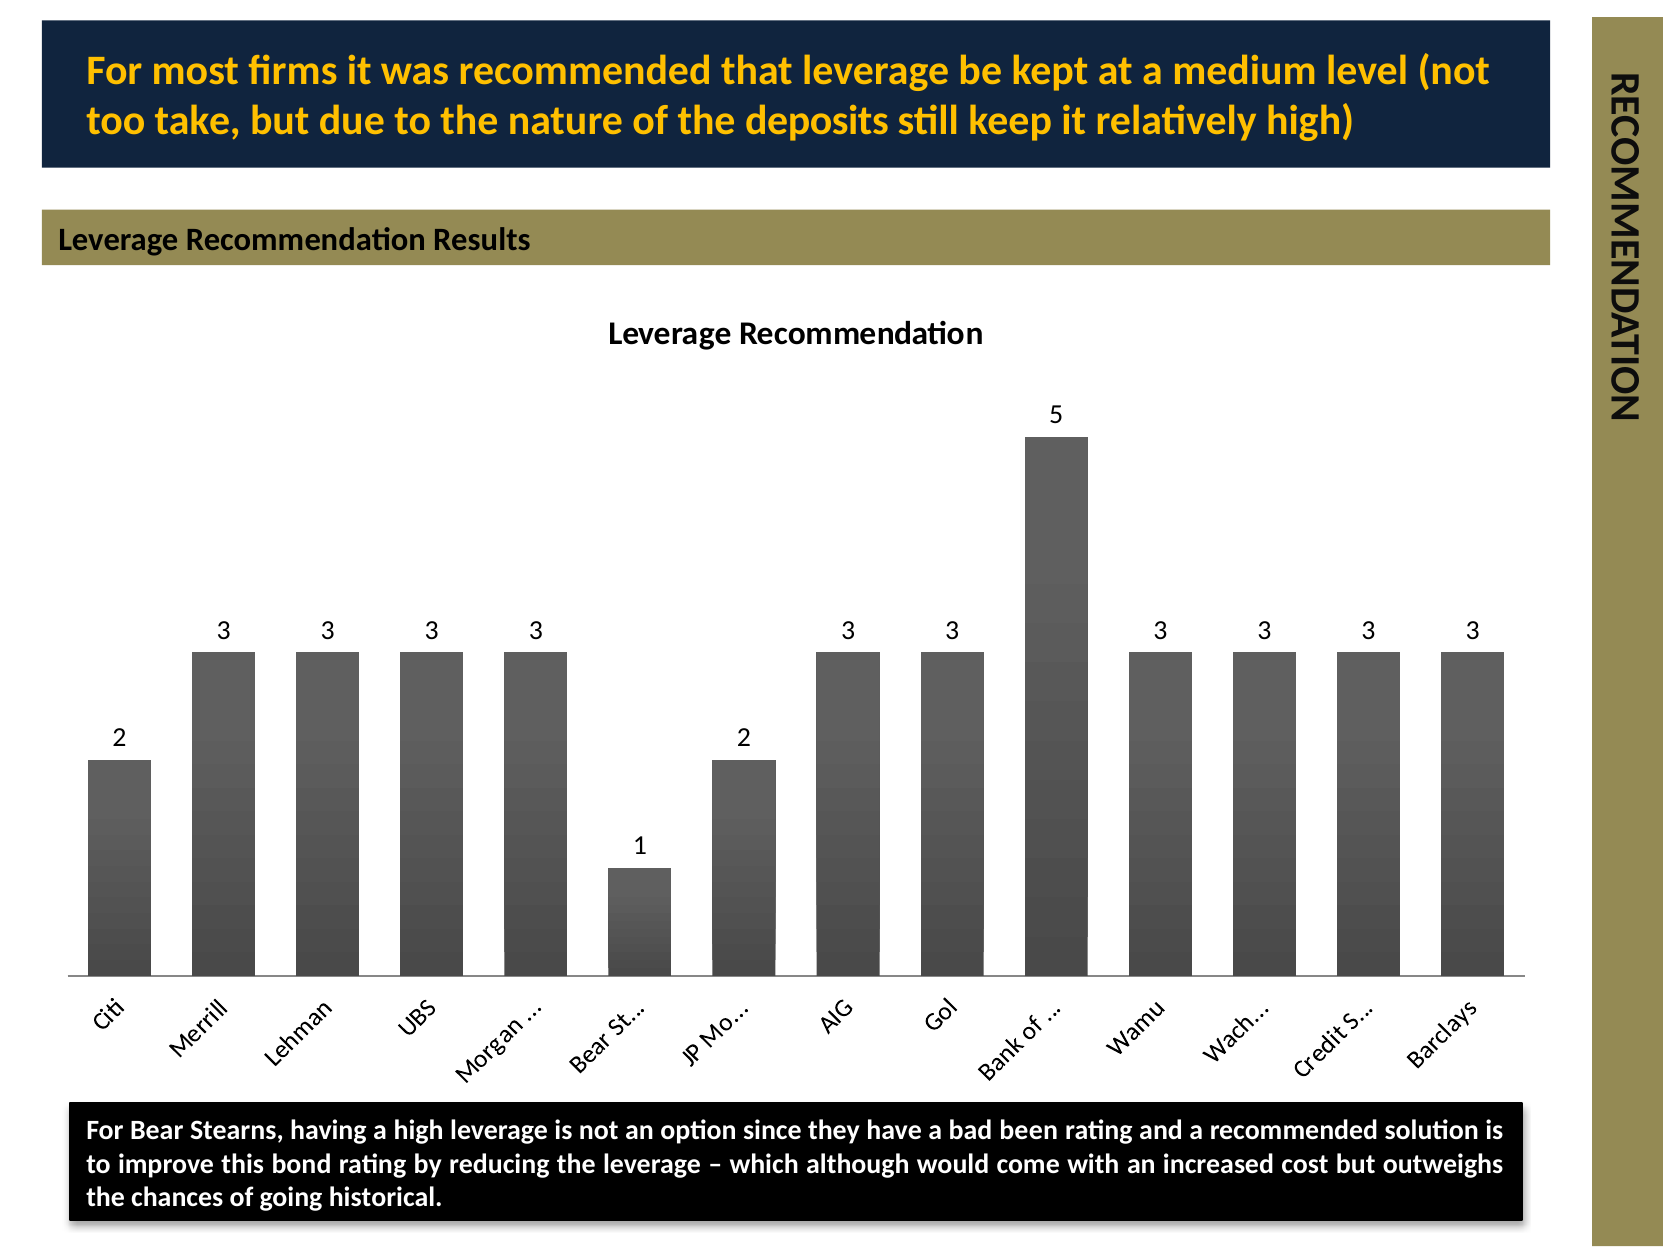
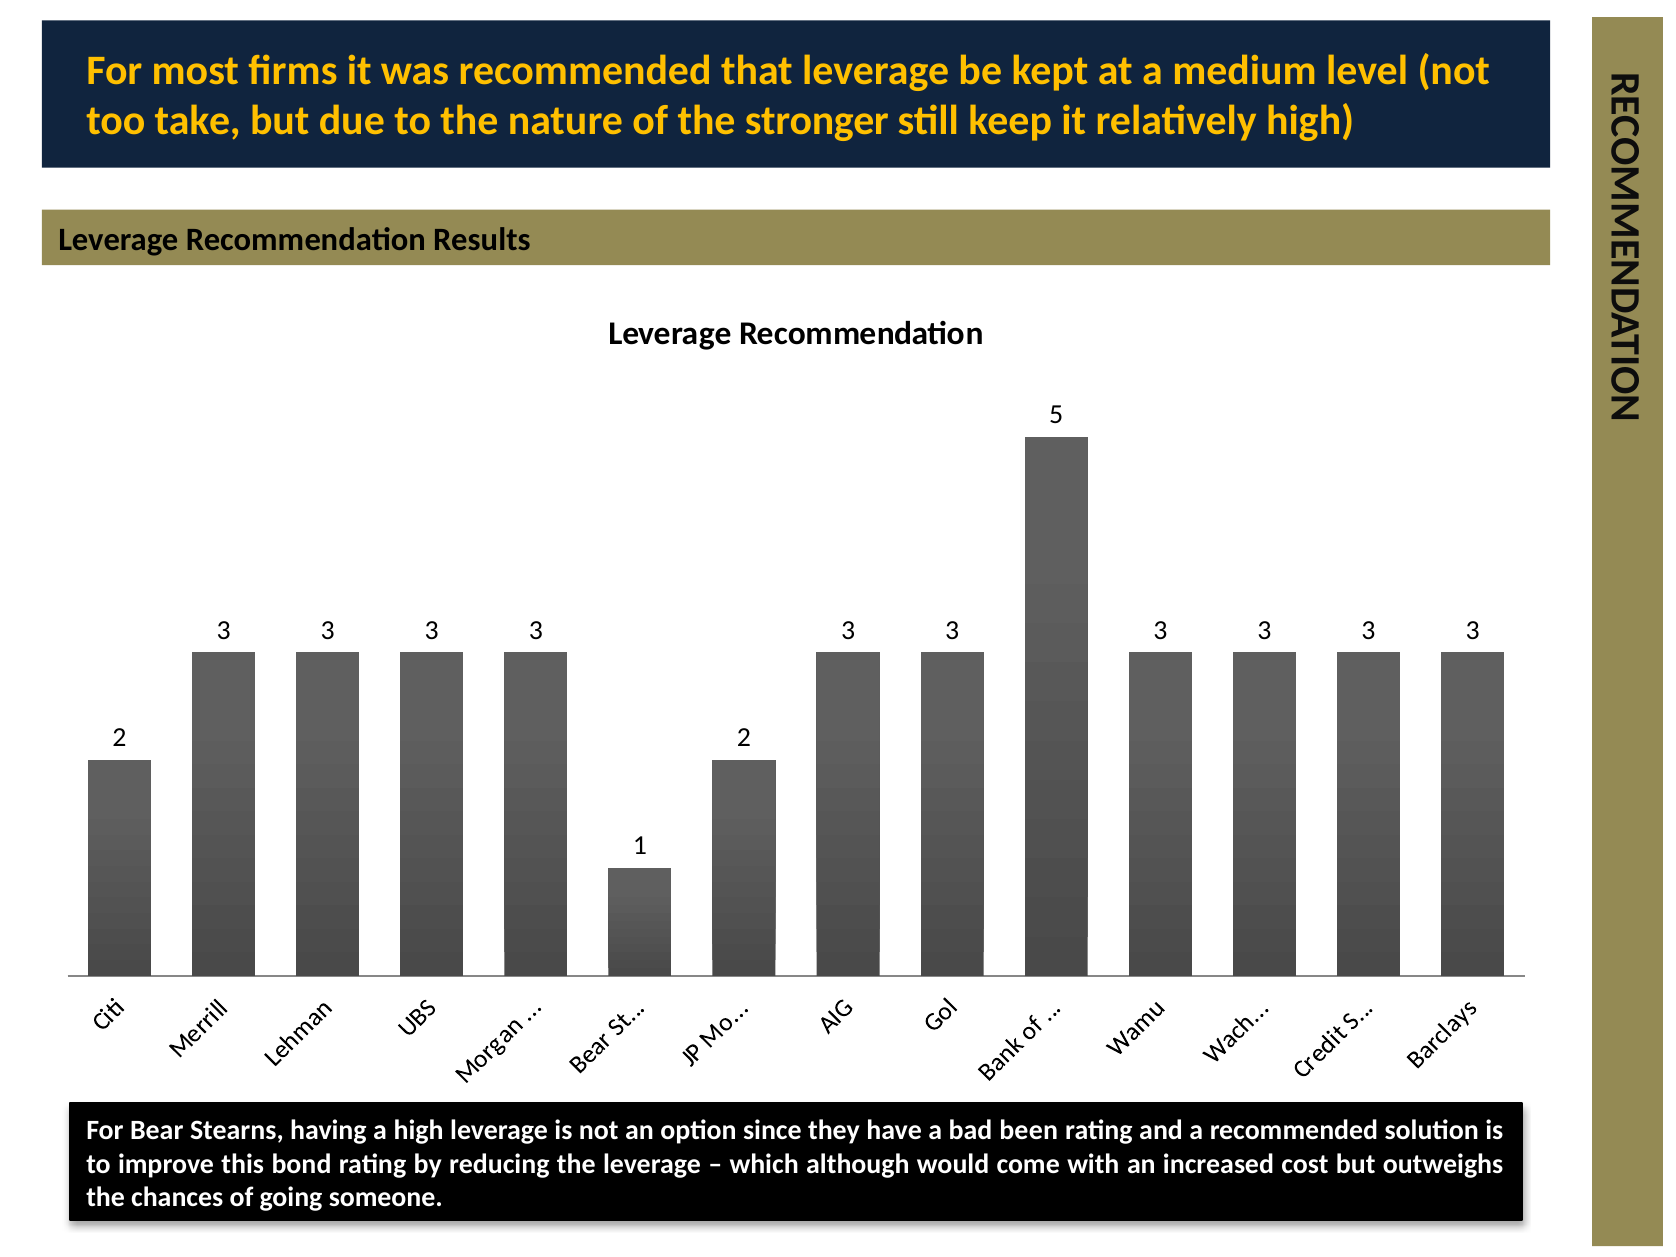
deposits: deposits -> stronger (817, 121)
historical: historical -> someone (386, 1197)
